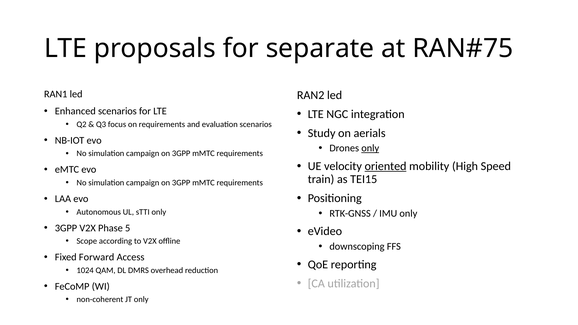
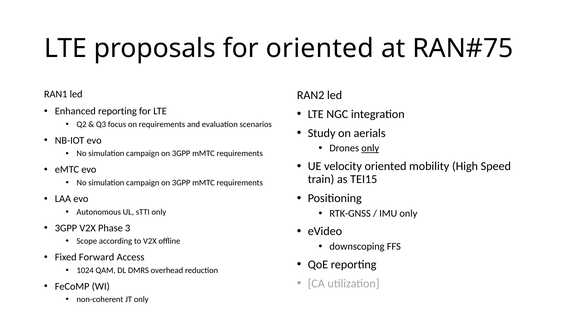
for separate: separate -> oriented (320, 49)
Enhanced scenarios: scenarios -> reporting (117, 111)
oriented underline: present -> none (386, 166)
5: 5 -> 3 (128, 228)
